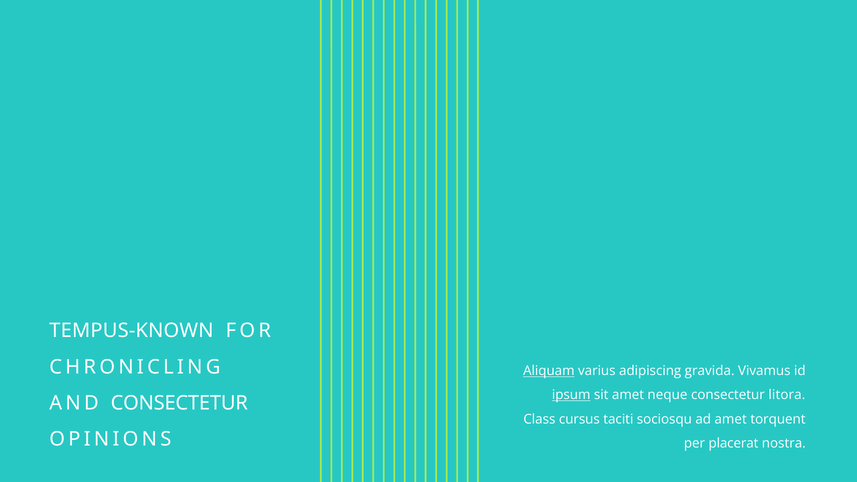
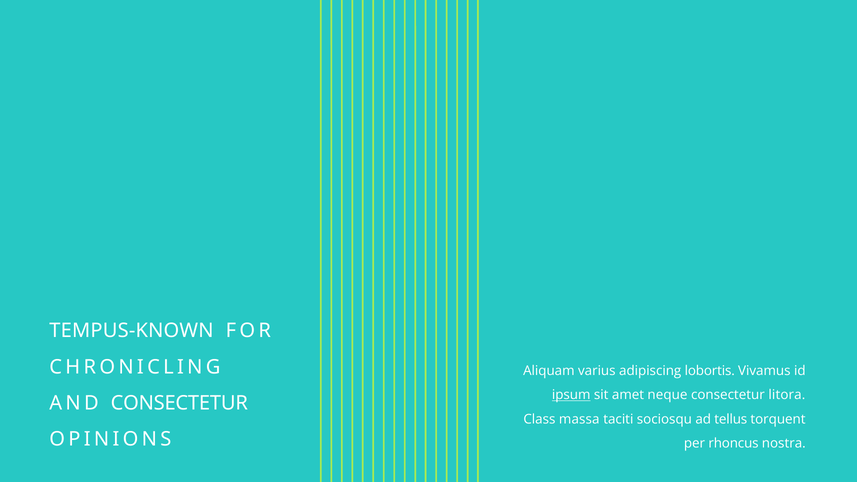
Aliquam underline: present -> none (549, 371)
gravida: gravida -> lobortis (710, 371)
cursus: cursus -> massa (579, 419)
ad amet: amet -> tellus (731, 419)
placerat: placerat -> rhoncus (734, 443)
